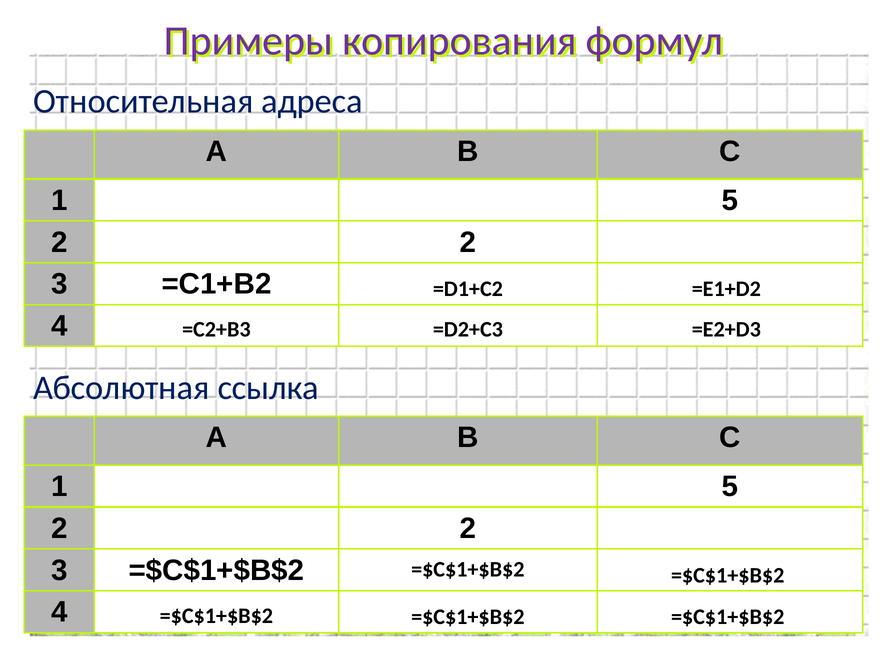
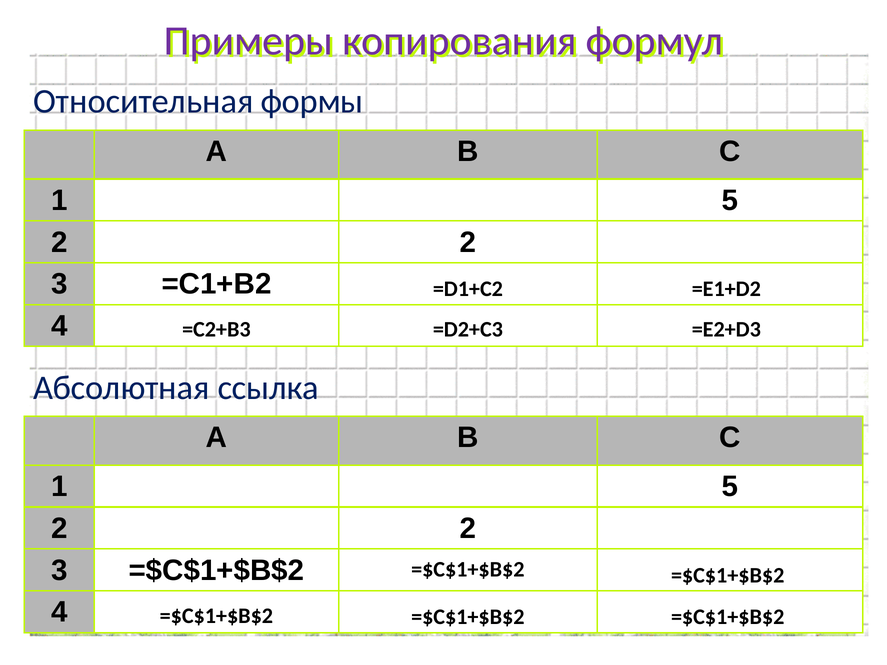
адреса: адреса -> формы (312, 102)
